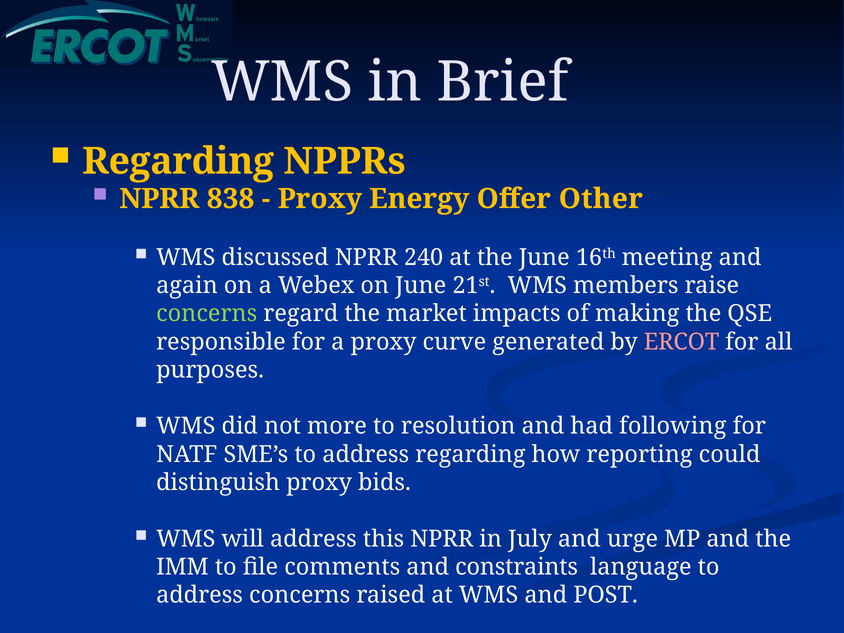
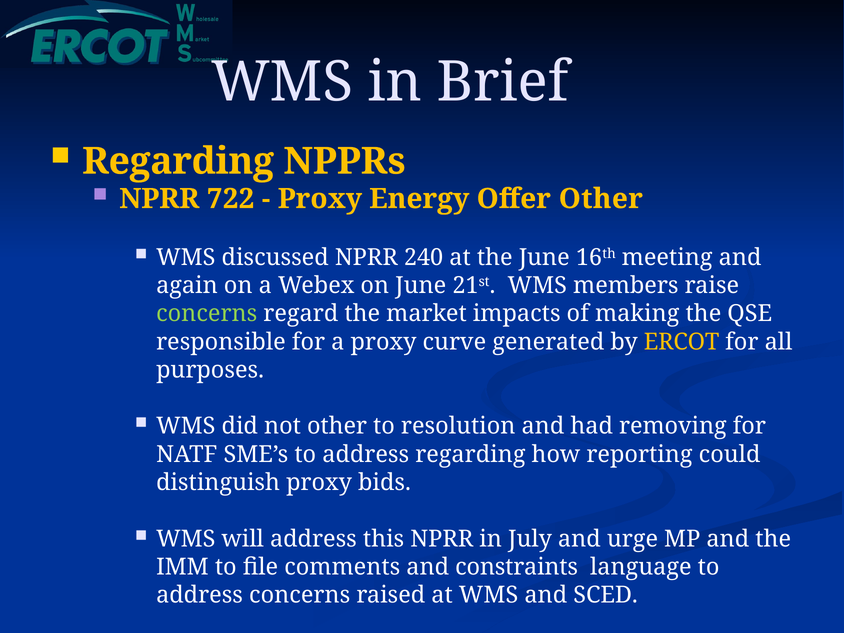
838: 838 -> 722 (231, 199)
ERCOT colour: pink -> yellow (682, 342)
not more: more -> other (337, 426)
following: following -> removing (673, 426)
POST: POST -> SCED (606, 595)
